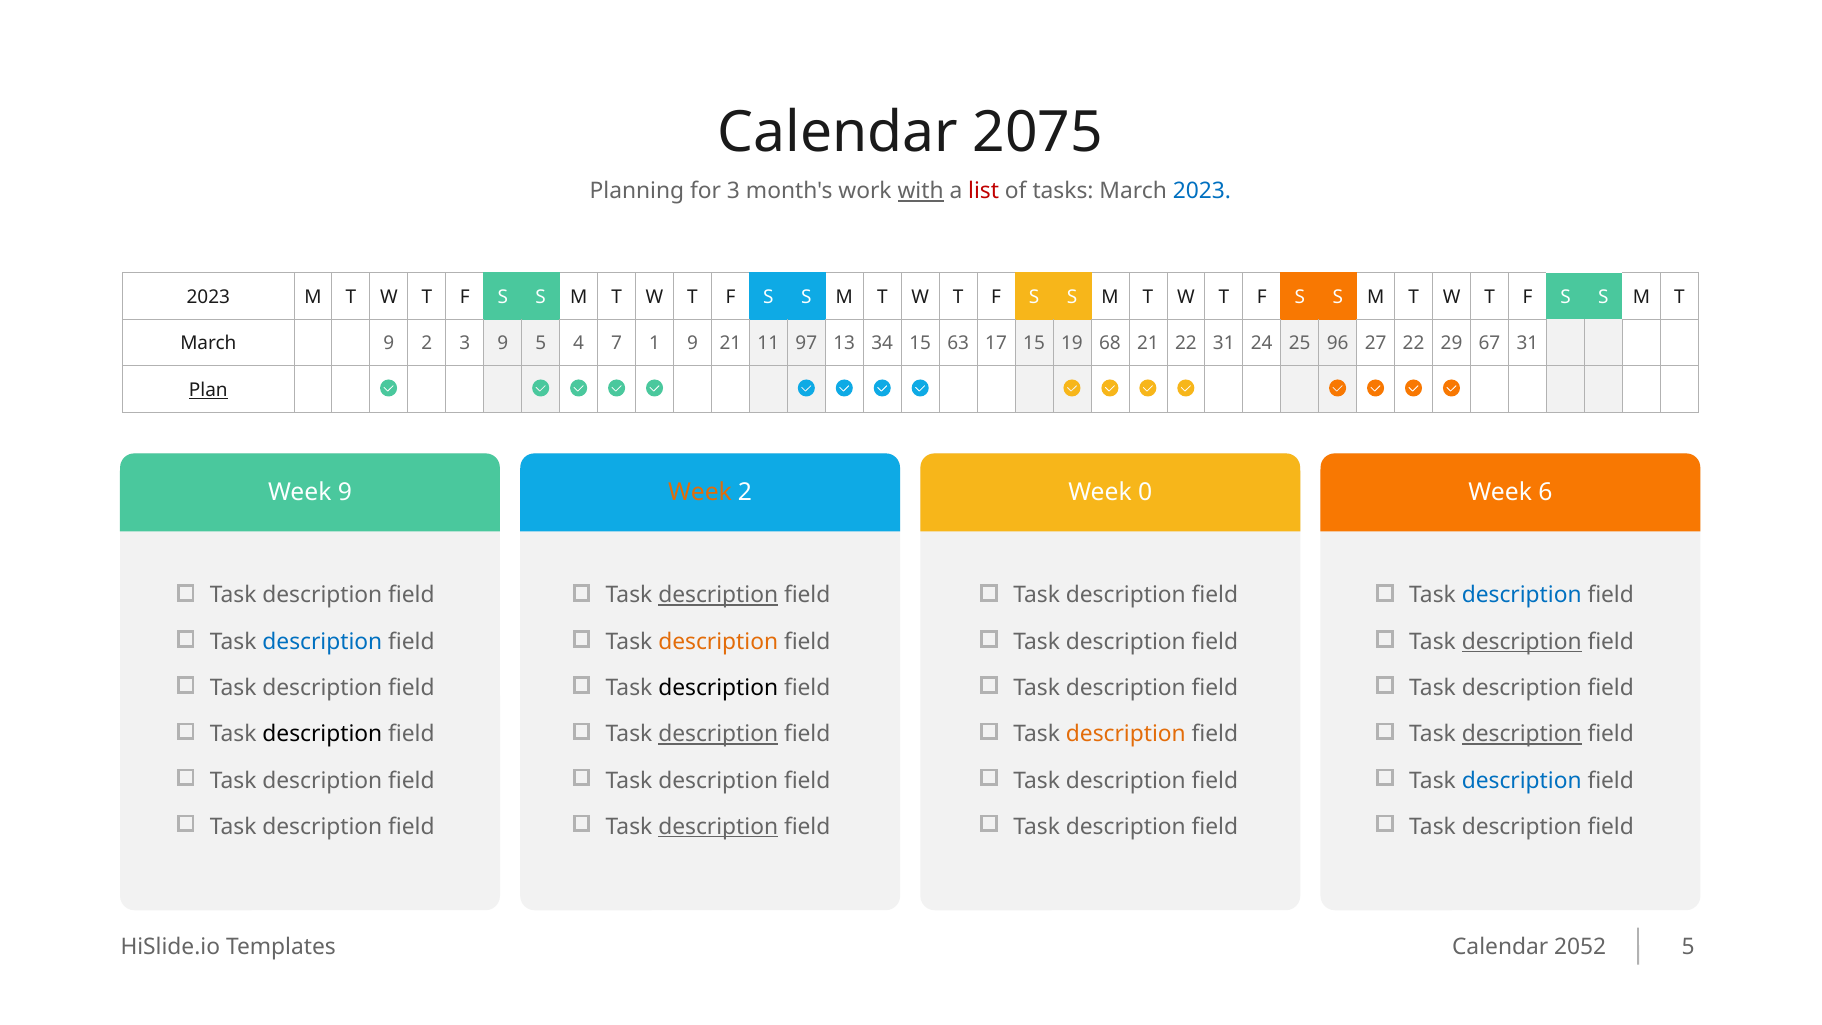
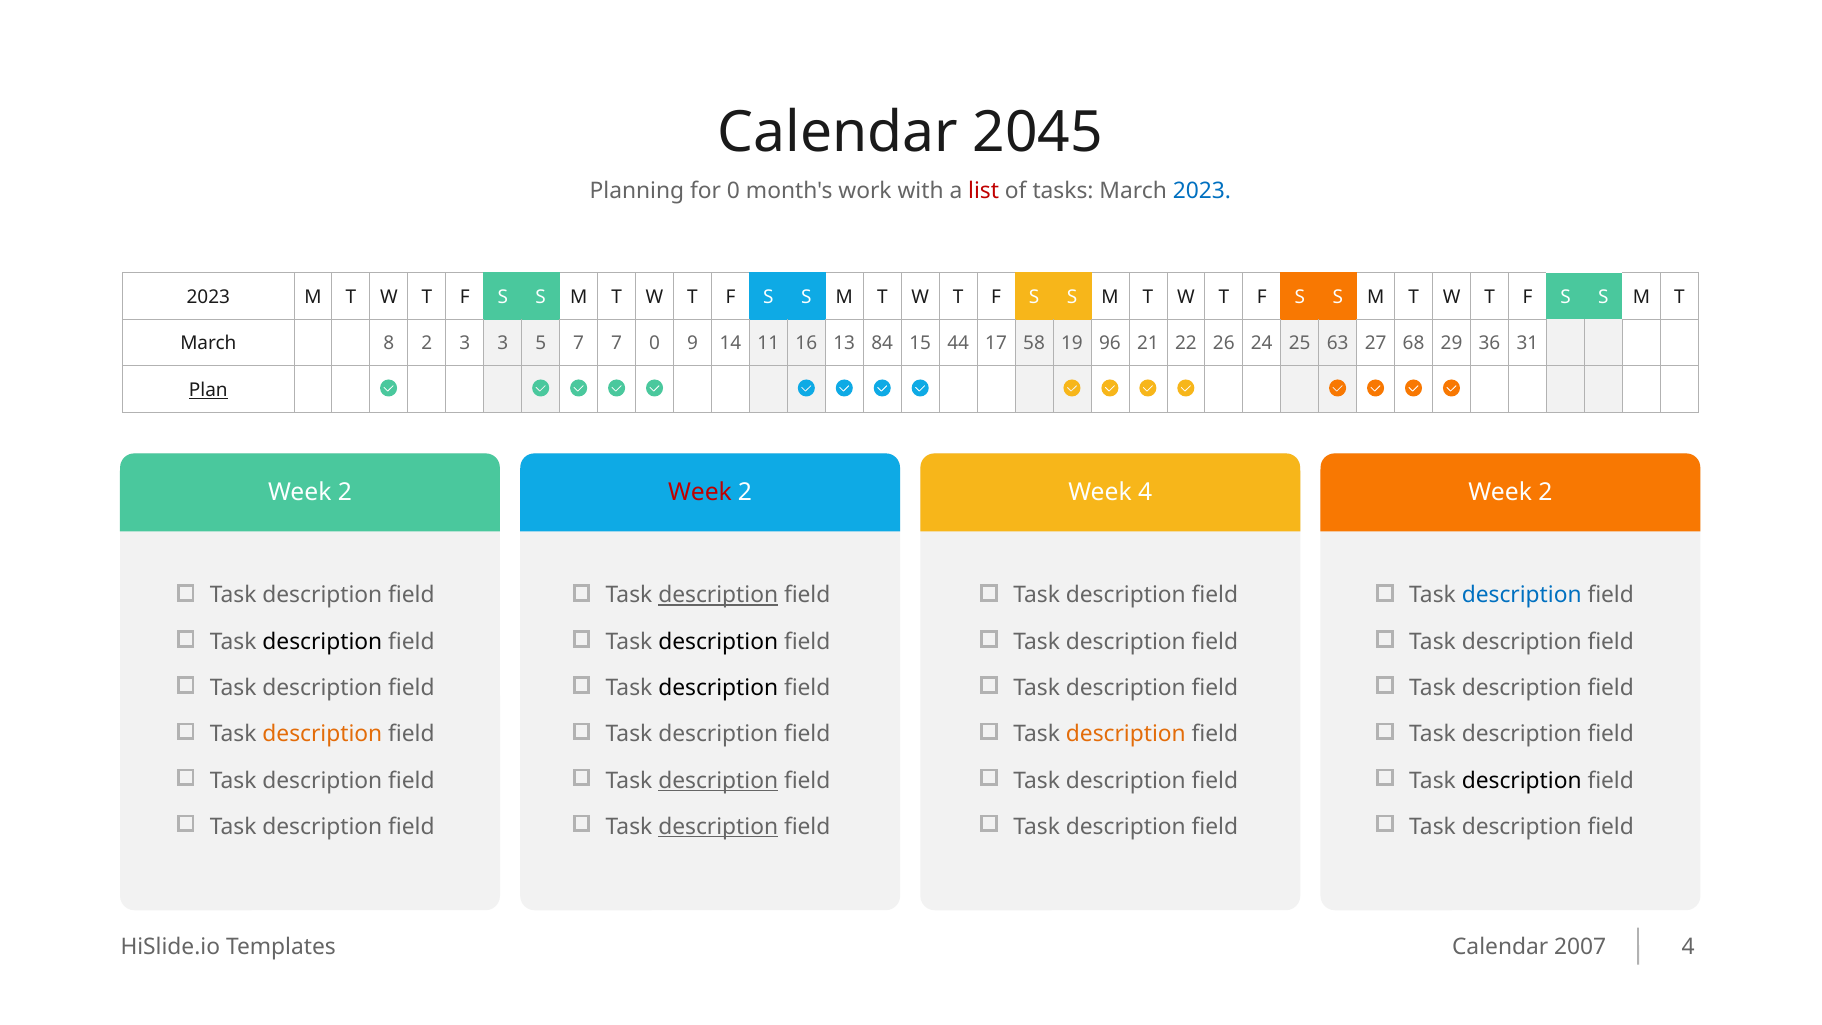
2075: 2075 -> 2045 (1038, 132)
for 3: 3 -> 0 (733, 191)
with underline: present -> none (921, 191)
March 9: 9 -> 8 (389, 344)
3 9: 9 -> 3 (503, 344)
5 4: 4 -> 7 (579, 344)
7 1: 1 -> 0 (655, 344)
9 21: 21 -> 14 (730, 344)
97: 97 -> 16 (806, 344)
34: 34 -> 84 (882, 344)
63: 63 -> 44 (958, 344)
17 15: 15 -> 58 (1034, 344)
68: 68 -> 96 (1110, 344)
22 31: 31 -> 26 (1224, 344)
96: 96 -> 63 (1338, 344)
27 22: 22 -> 68 (1414, 344)
67: 67 -> 36 (1490, 344)
9: 9 -> 2 (345, 493)
Week colour: orange -> red (700, 493)
Week 0: 0 -> 4 (1145, 493)
6: 6 -> 2 (1545, 493)
description colour: blue -> black (322, 642)
description colour: orange -> black (718, 642)
description underline: present -> none (1522, 642)
description colour: black -> orange (322, 734)
description underline: present -> none (718, 734)
description underline: present -> none (1522, 734)
description underline: none -> present (718, 781)
description colour: blue -> black (1522, 781)
2052: 2052 -> 2007 (1580, 947)
5: 5 -> 4 (1688, 947)
